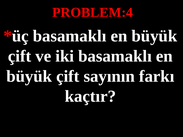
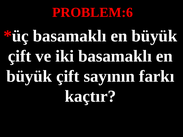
PROBLEM:4: PROBLEM:4 -> PROBLEM:6 (93, 12)
